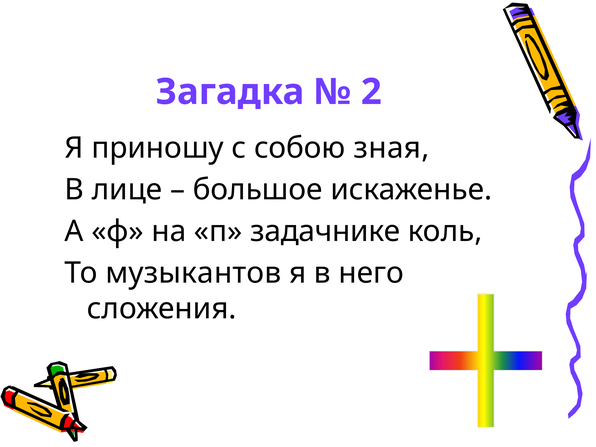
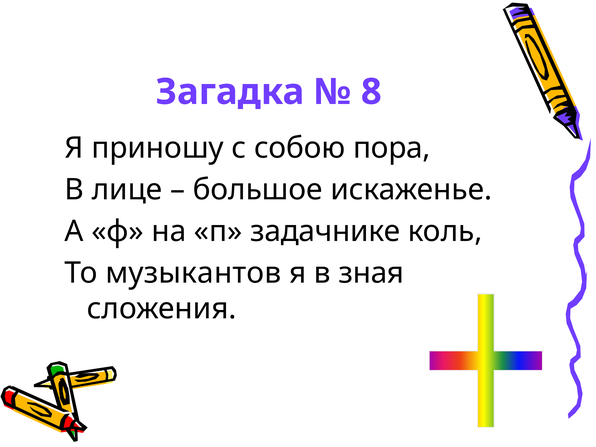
2: 2 -> 8 (371, 92)
зная: зная -> пора (392, 148)
него: него -> зная (371, 273)
